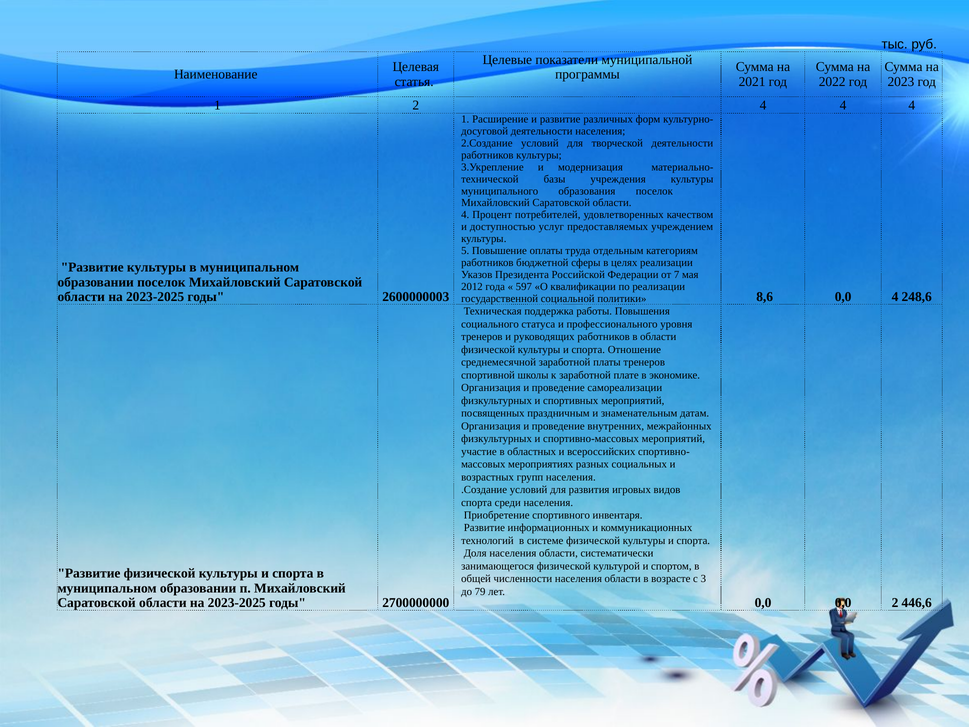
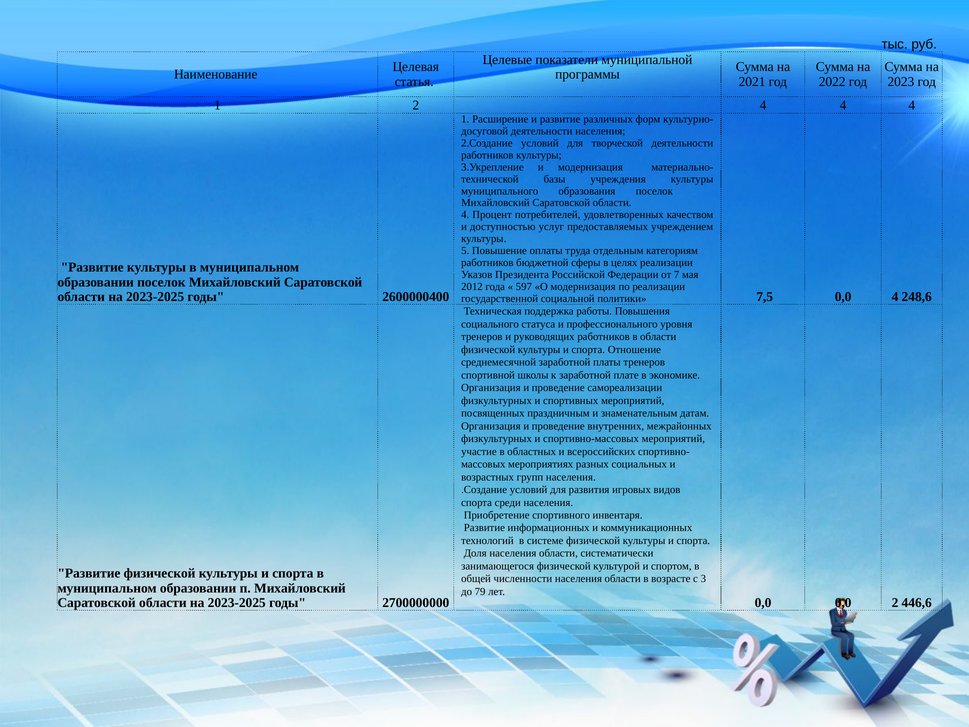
О квалификации: квалификации -> модернизация (583, 286)
2600000003: 2600000003 -> 2600000400 (416, 297)
8,6: 8,6 -> 7,5 (765, 297)
